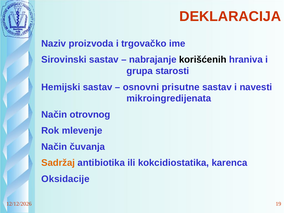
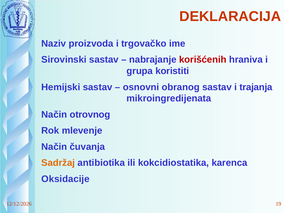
korišćenih colour: black -> red (203, 60)
starosti: starosti -> koristiti (172, 71)
prisutne: prisutne -> obranog (181, 87)
navesti: navesti -> trajanja (256, 87)
